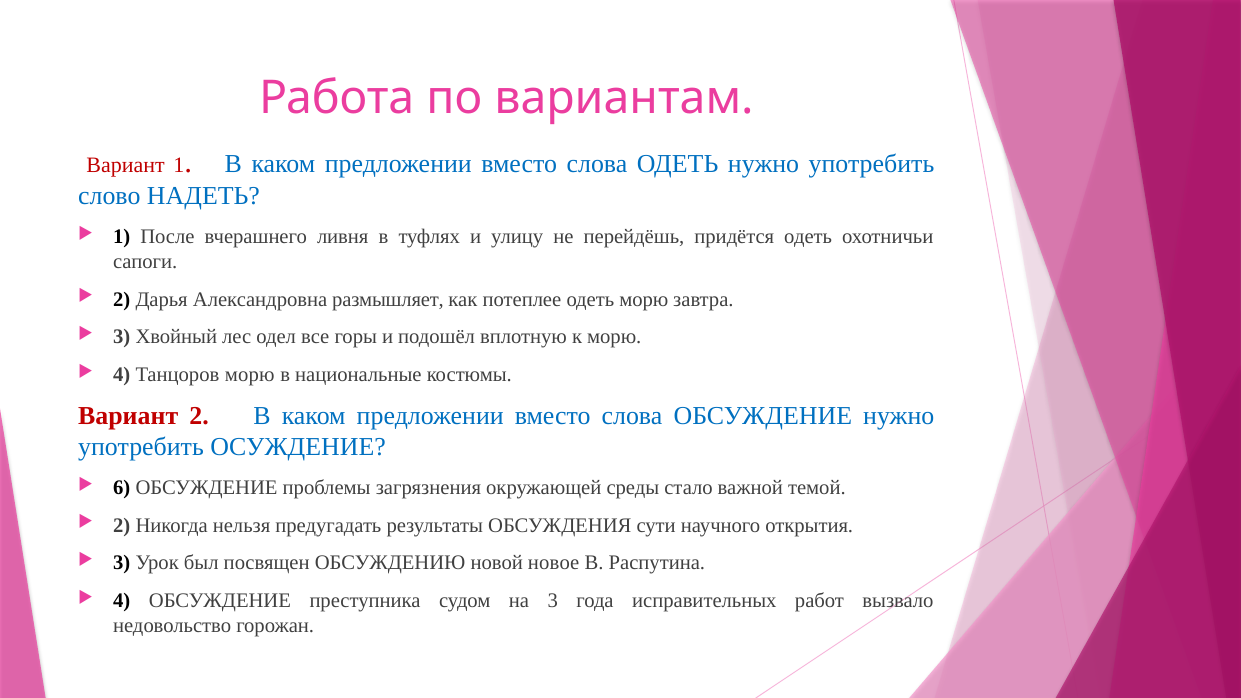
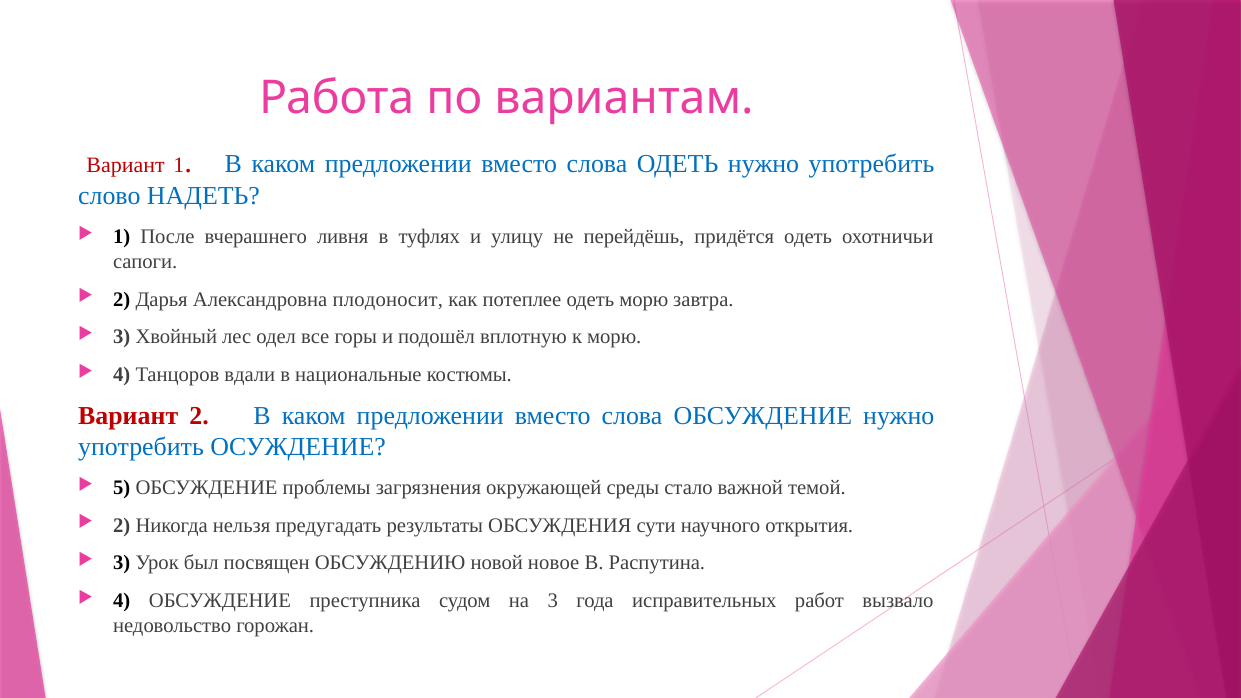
размышляет: размышляет -> плодоносит (388, 299)
Танцоров морю: морю -> вдали (250, 375)
6: 6 -> 5 (122, 488)
